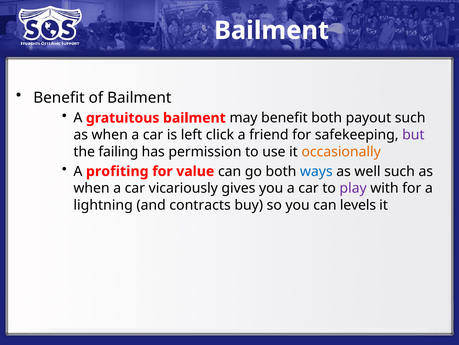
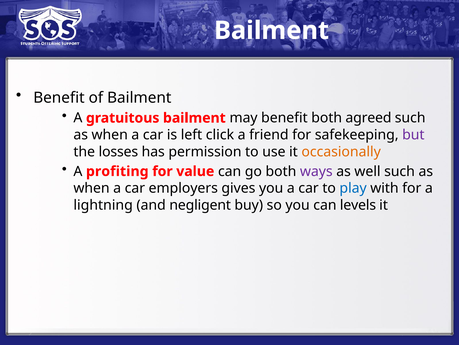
payout: payout -> agreed (369, 118)
failing: failing -> losses (118, 151)
ways colour: blue -> purple (316, 171)
vicariously: vicariously -> employers (183, 188)
play colour: purple -> blue (353, 188)
contracts: contracts -> negligent (200, 205)
